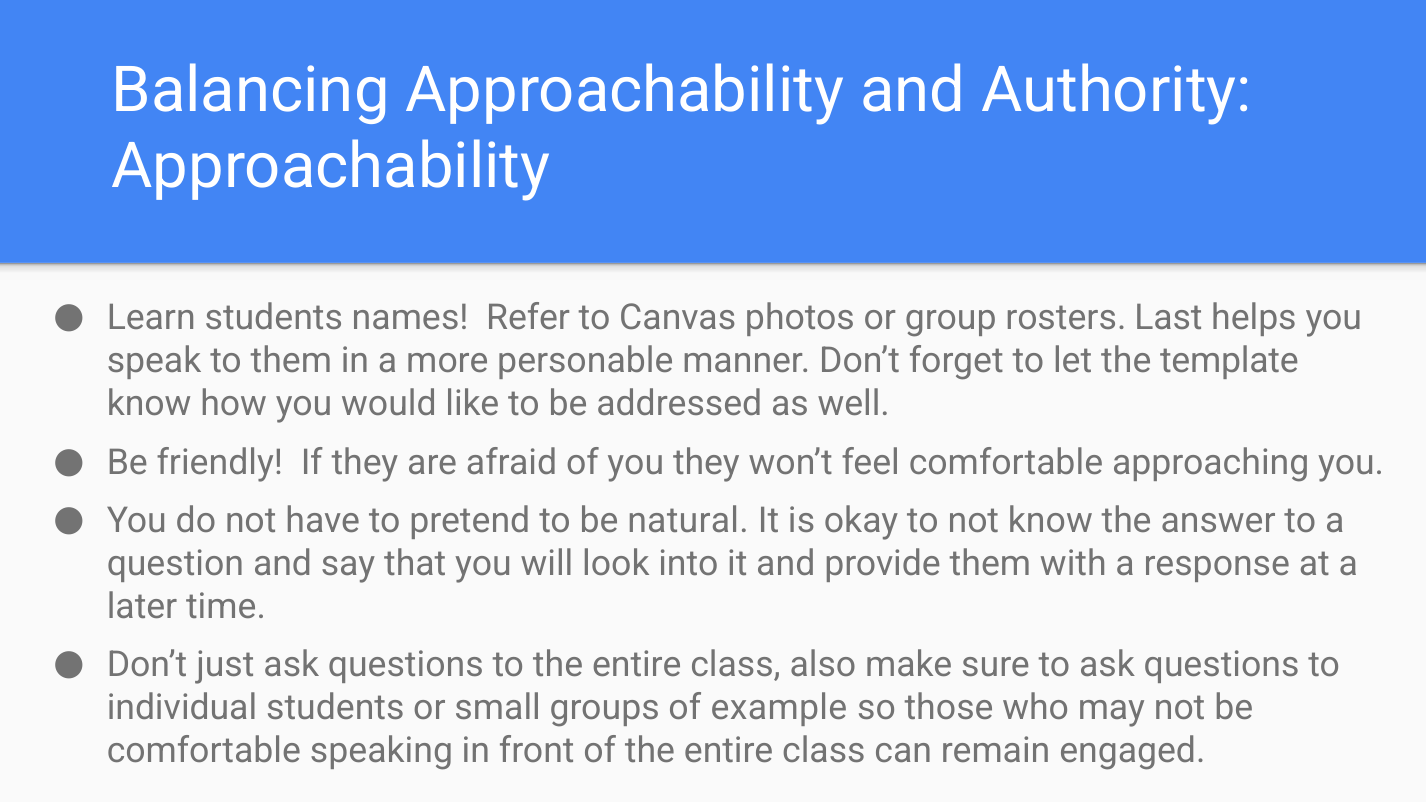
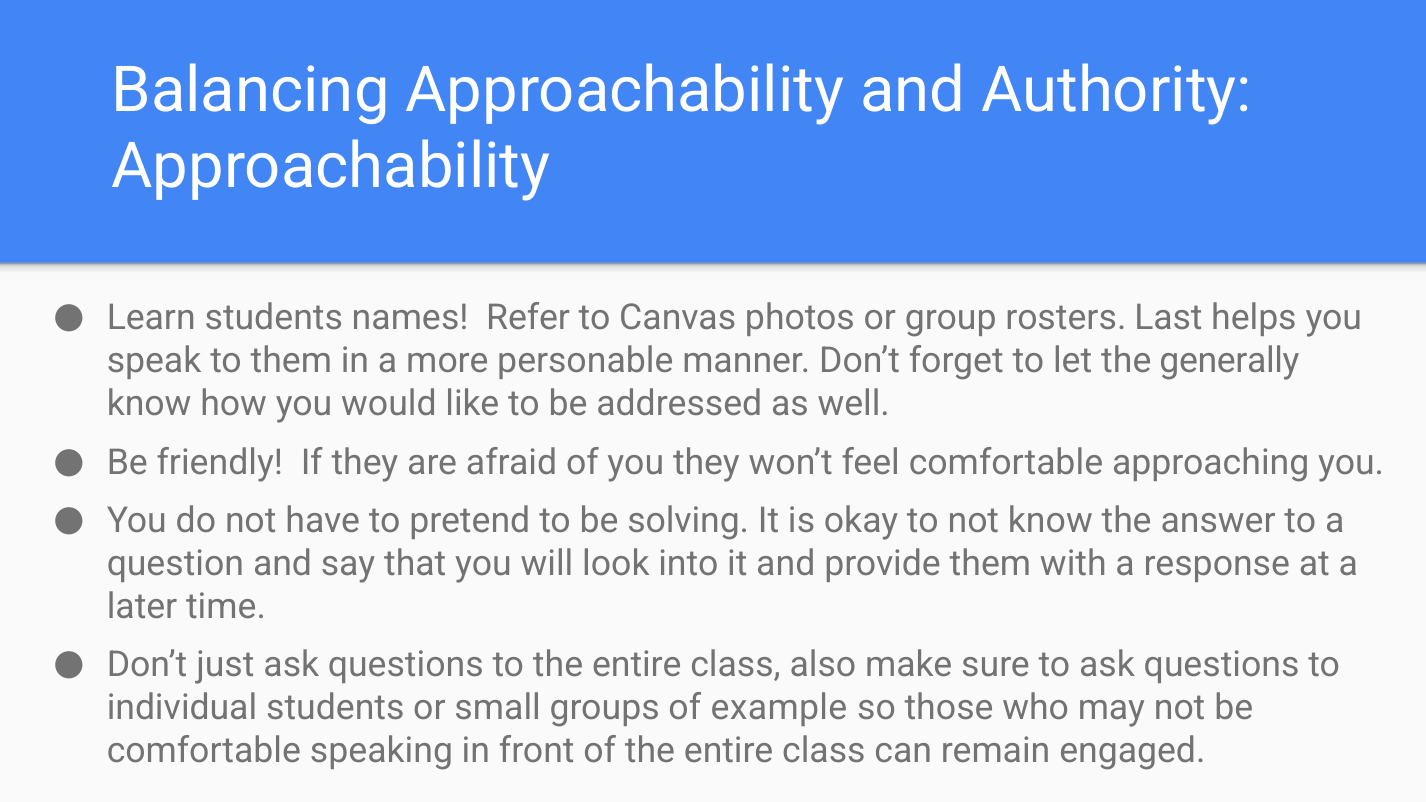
template: template -> generally (1229, 361)
natural: natural -> solving (688, 521)
